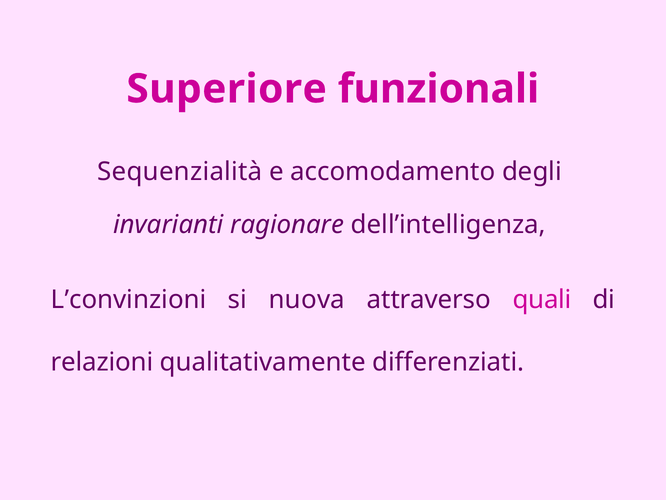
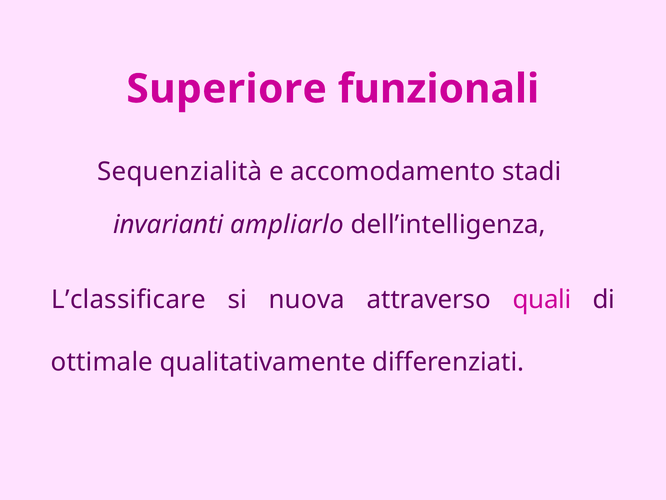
degli: degli -> stadi (532, 172)
ragionare: ragionare -> ampliarlo (287, 224)
L’convinzioni: L’convinzioni -> L’classificare (129, 300)
relazioni: relazioni -> ottimale (102, 362)
